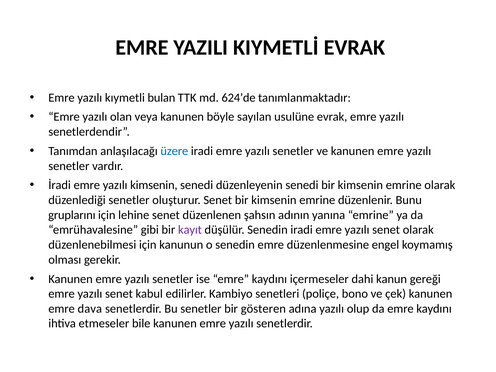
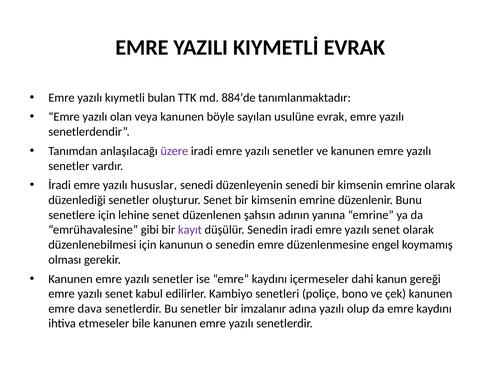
624’de: 624’de -> 884’de (239, 98)
üzere colour: blue -> purple (174, 151)
yazılı kimsenin: kimsenin -> hususlar (154, 185)
gruplarını: gruplarını -> senetlere (72, 215)
gösteren: gösteren -> imzalanır (263, 309)
